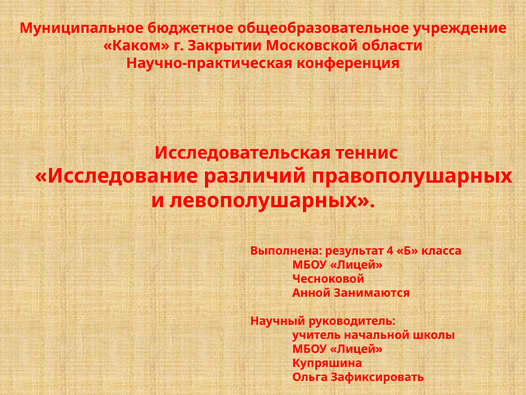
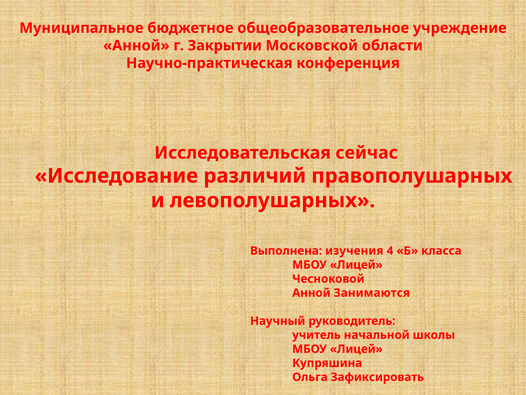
Каком: Каком -> Анной (136, 46)
теннис: теннис -> сейчас (367, 153)
результат: результат -> изучения (354, 250)
